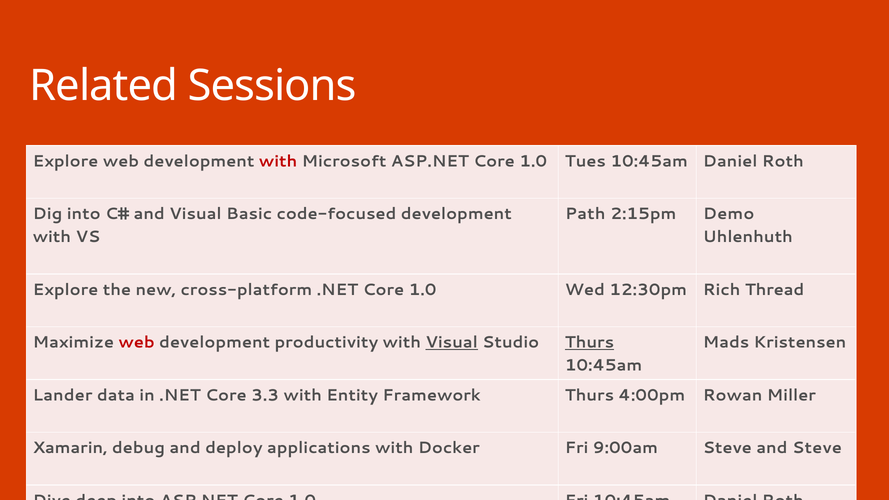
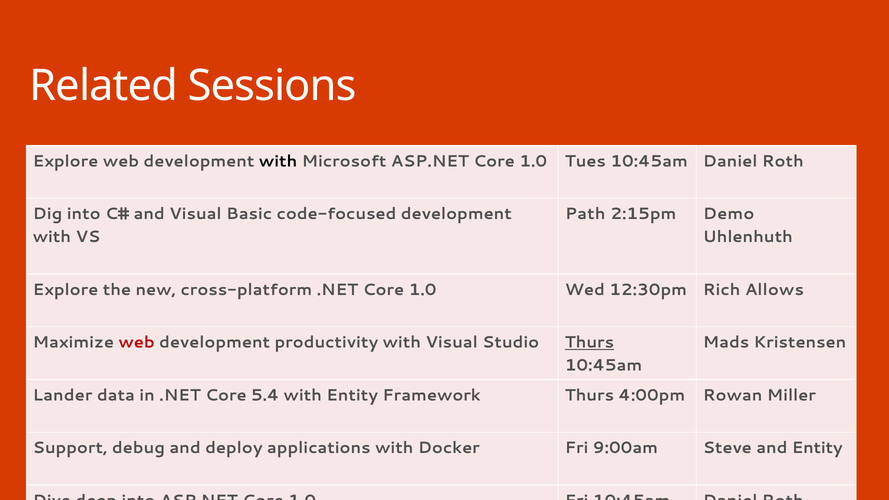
with colour: red -> black (278, 161)
Thread: Thread -> Allows (774, 290)
Visual underline: present -> none (452, 342)
3.3: 3.3 -> 5.4 (265, 395)
Xamarin: Xamarin -> Support (70, 448)
and Steve: Steve -> Entity (817, 448)
